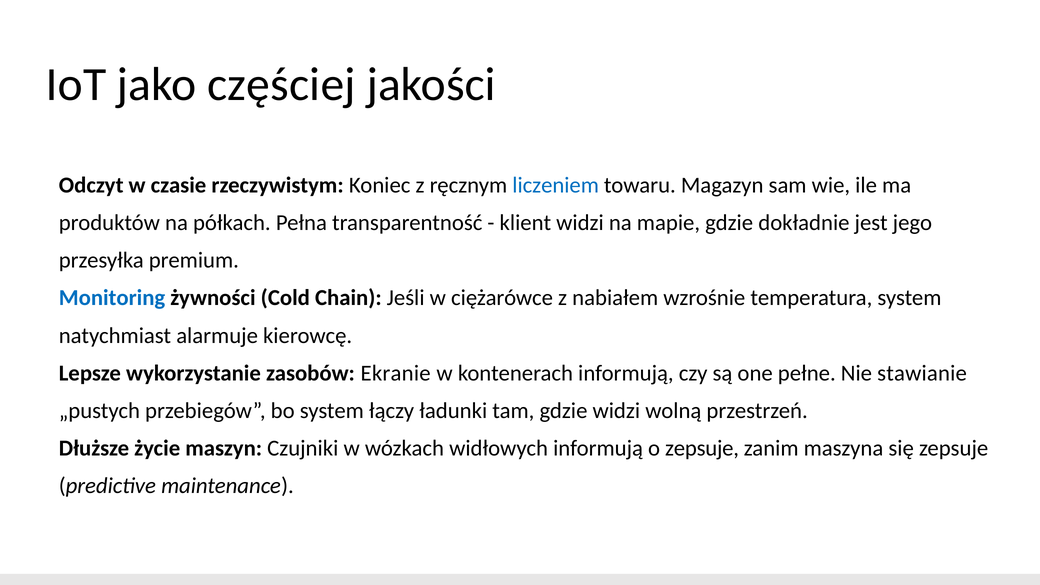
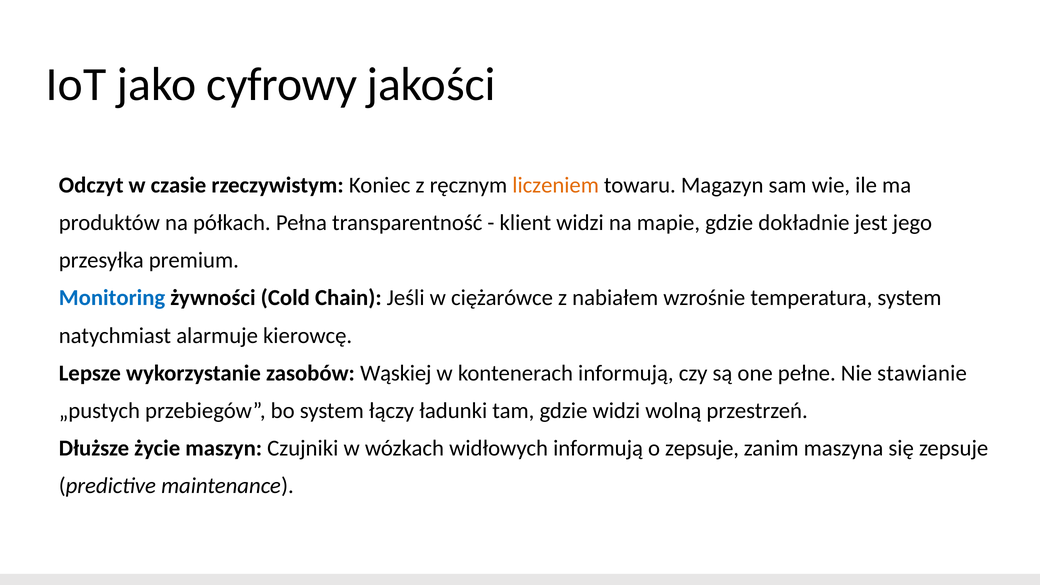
częściej: częściej -> cyfrowy (282, 85)
liczeniem colour: blue -> orange (556, 185)
Ekranie: Ekranie -> Wąskiej (396, 373)
